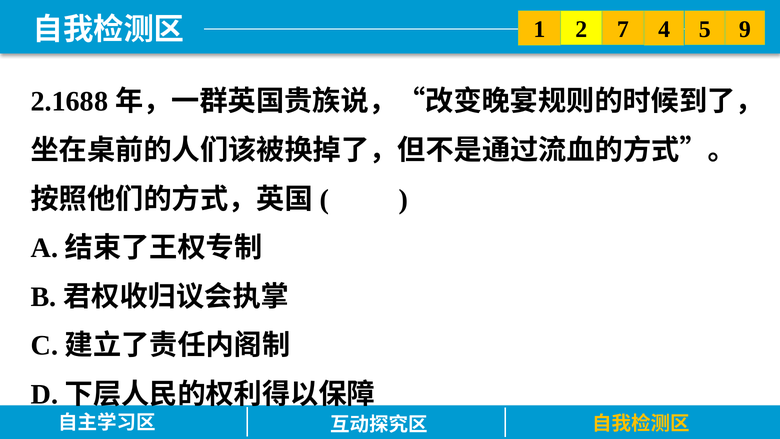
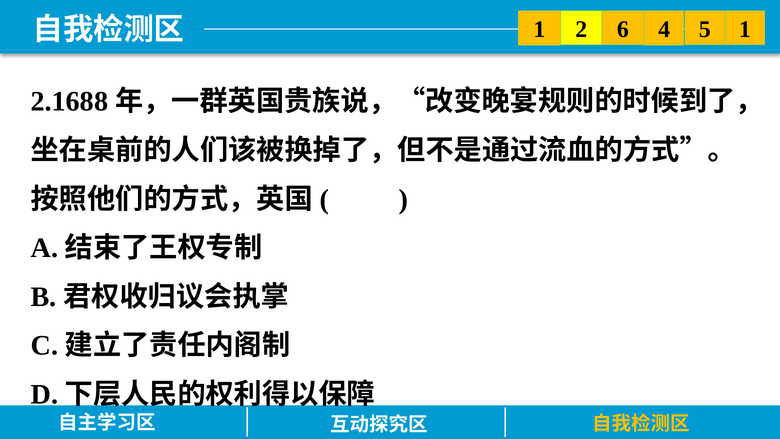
7: 7 -> 6 (623, 29)
5 9: 9 -> 1 (745, 29)
